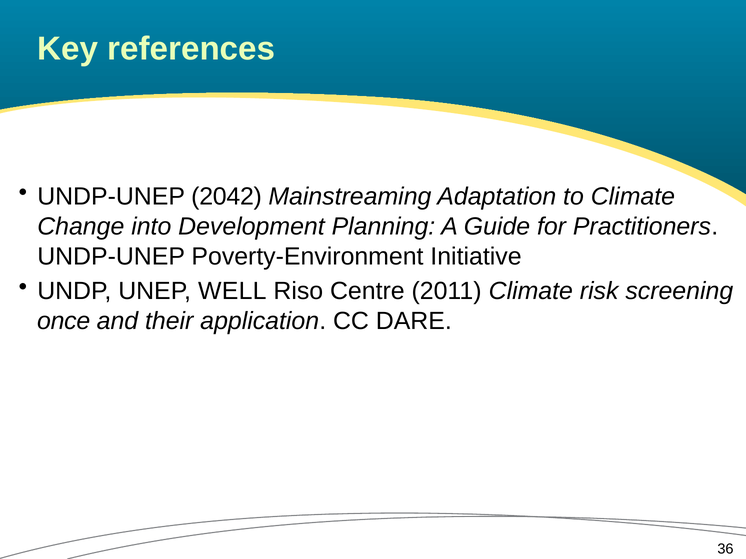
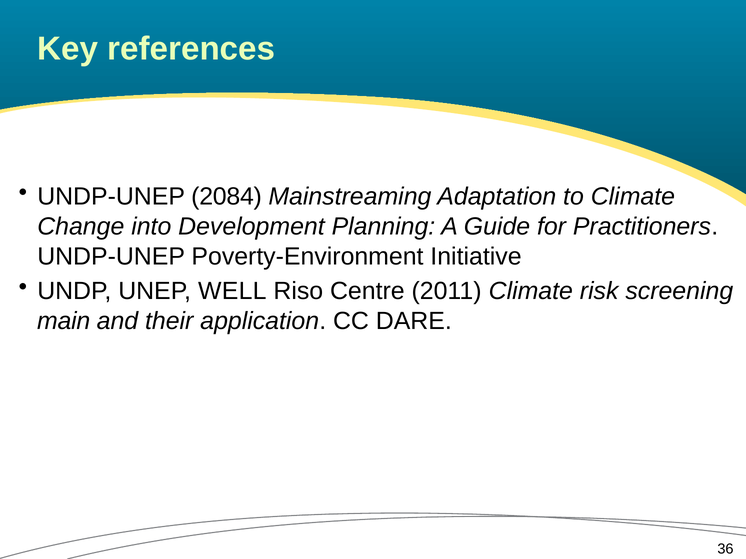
2042: 2042 -> 2084 (227, 197)
once: once -> main (64, 321)
